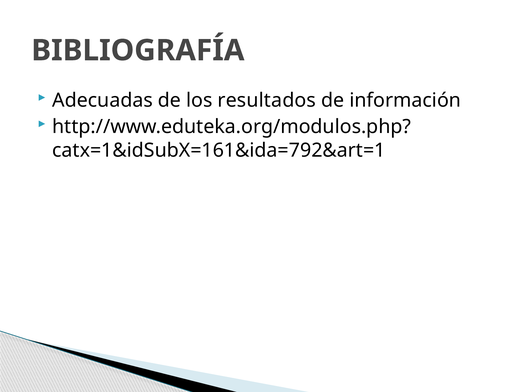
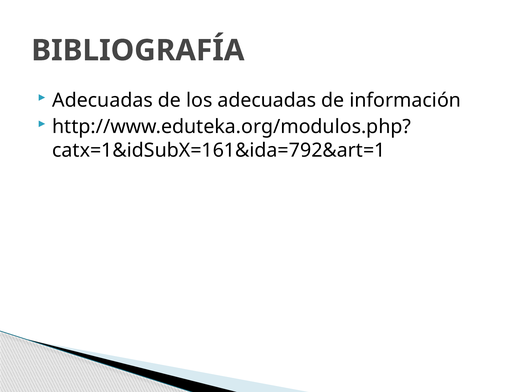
los resultados: resultados -> adecuadas (267, 100)
